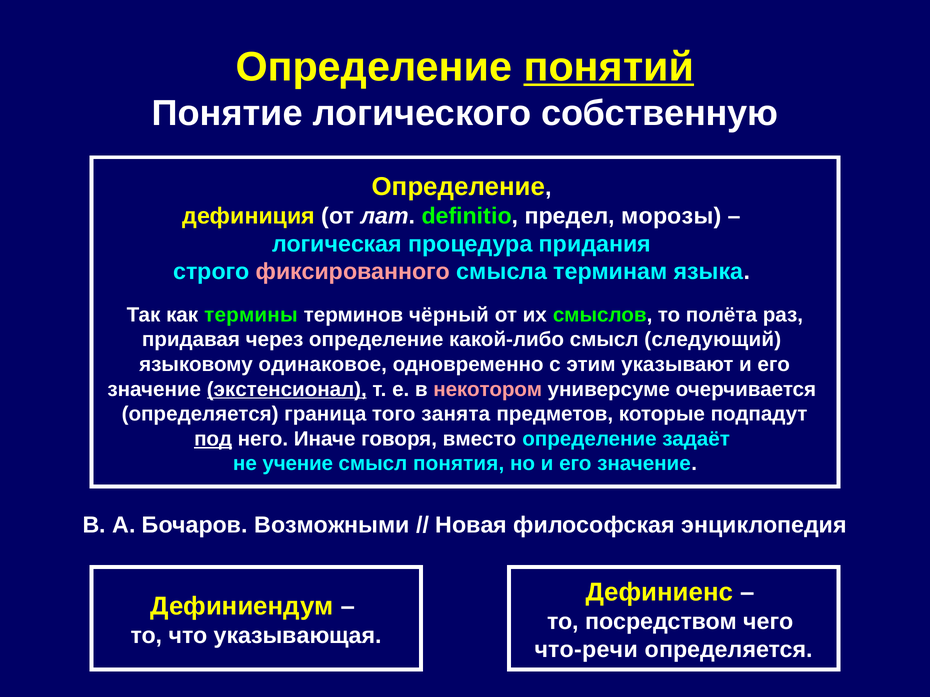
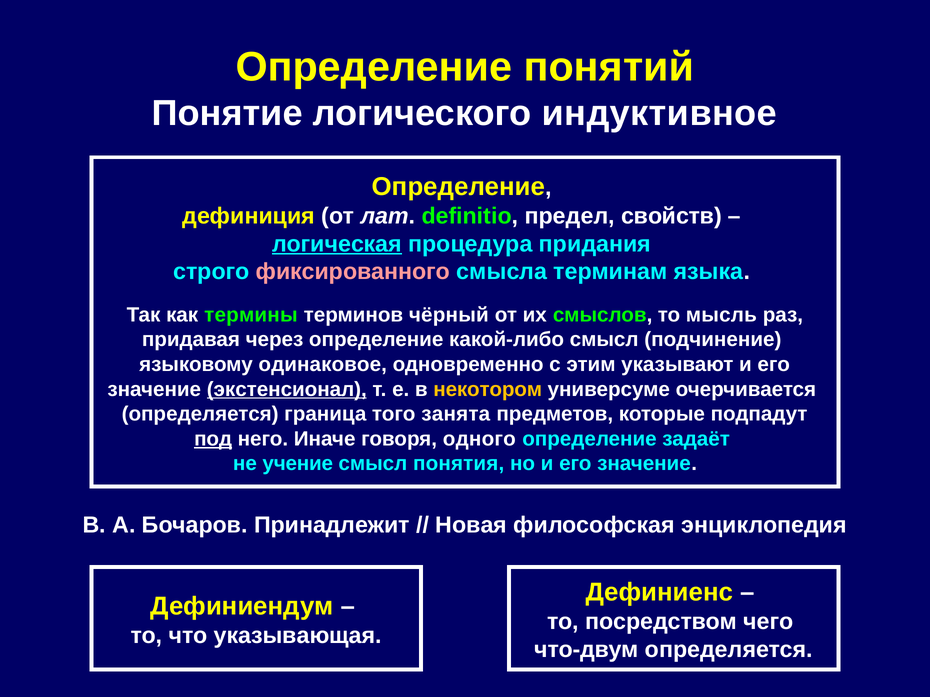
понятий underline: present -> none (609, 67)
собственную: собственную -> индуктивное (659, 113)
морозы: морозы -> свойств (671, 216)
логическая underline: none -> present (337, 244)
полёта: полёта -> мысль (721, 315)
следующий: следующий -> подчинение (713, 340)
некотором colour: pink -> yellow (488, 389)
вместо: вместо -> одного (479, 439)
Возможными: Возможными -> Принадлежит (332, 525)
что-речи: что-речи -> что-двум (587, 650)
